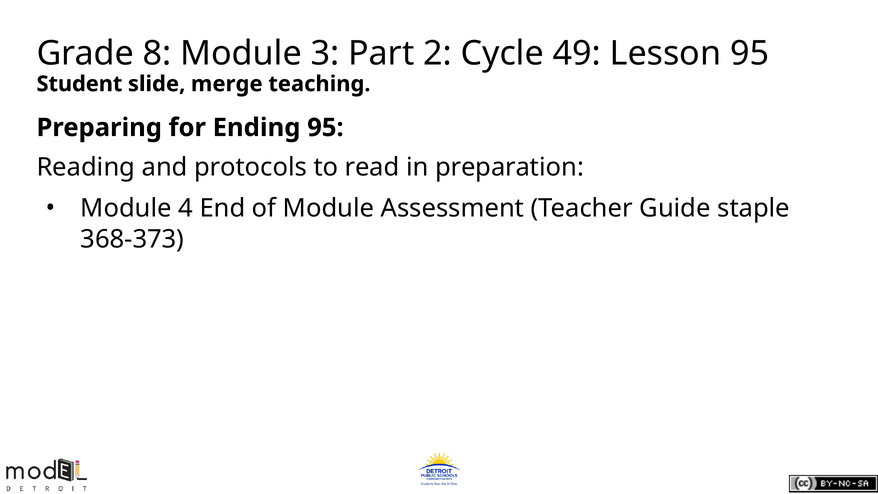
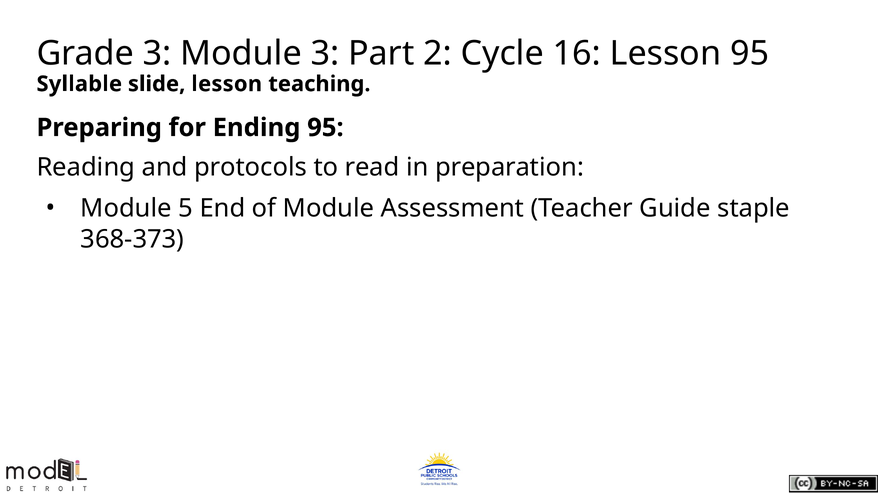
Grade 8: 8 -> 3 (157, 54)
49: 49 -> 16 (577, 54)
Student: Student -> Syllable (79, 84)
slide merge: merge -> lesson (227, 84)
4: 4 -> 5 (186, 208)
